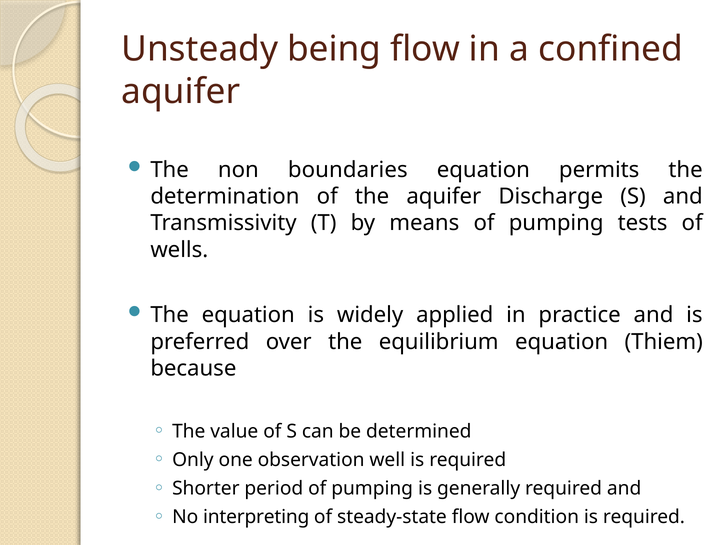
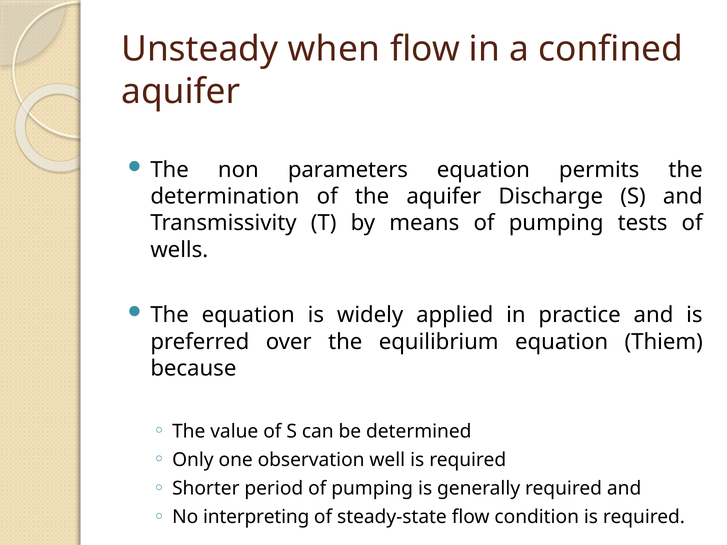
being: being -> when (334, 49)
boundaries: boundaries -> parameters (348, 170)
